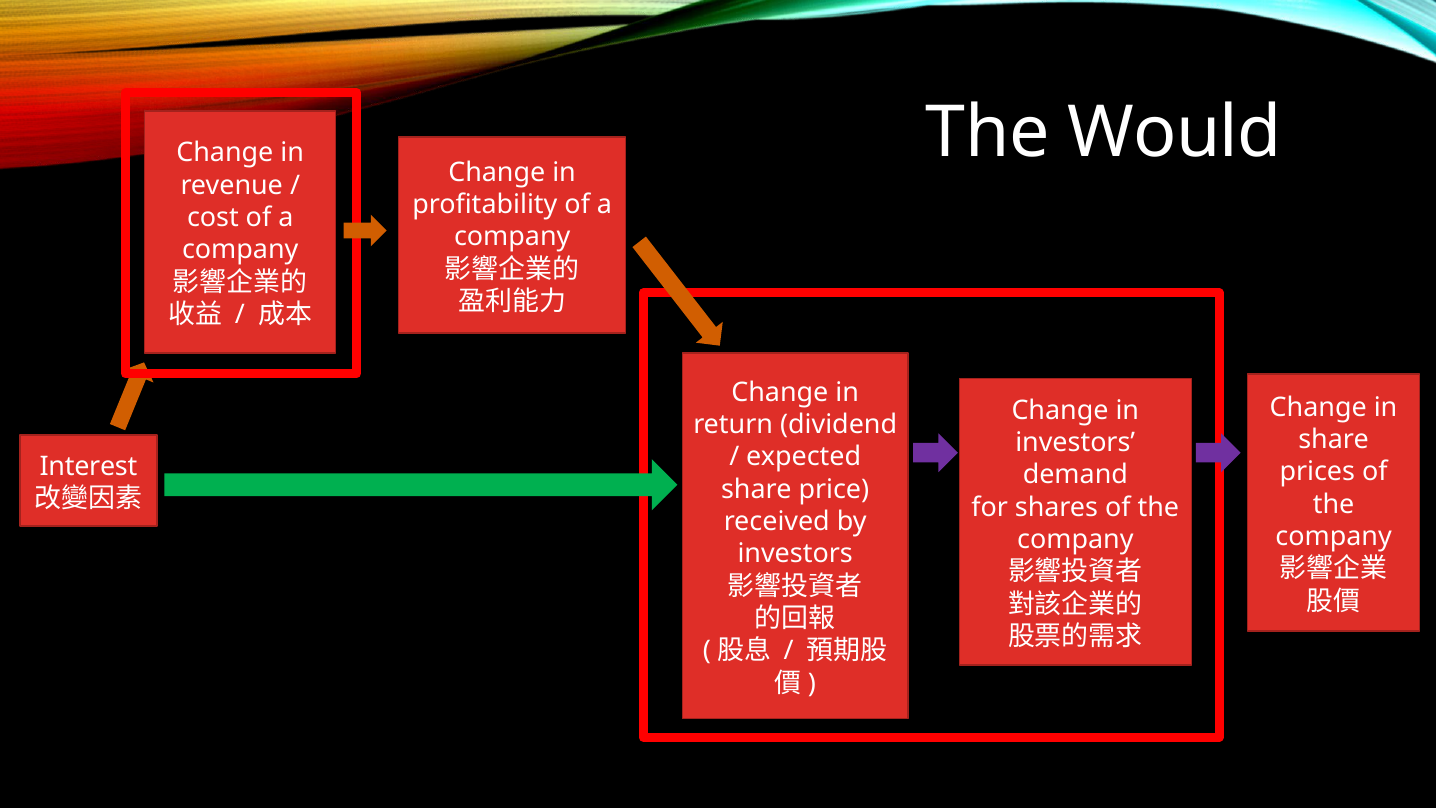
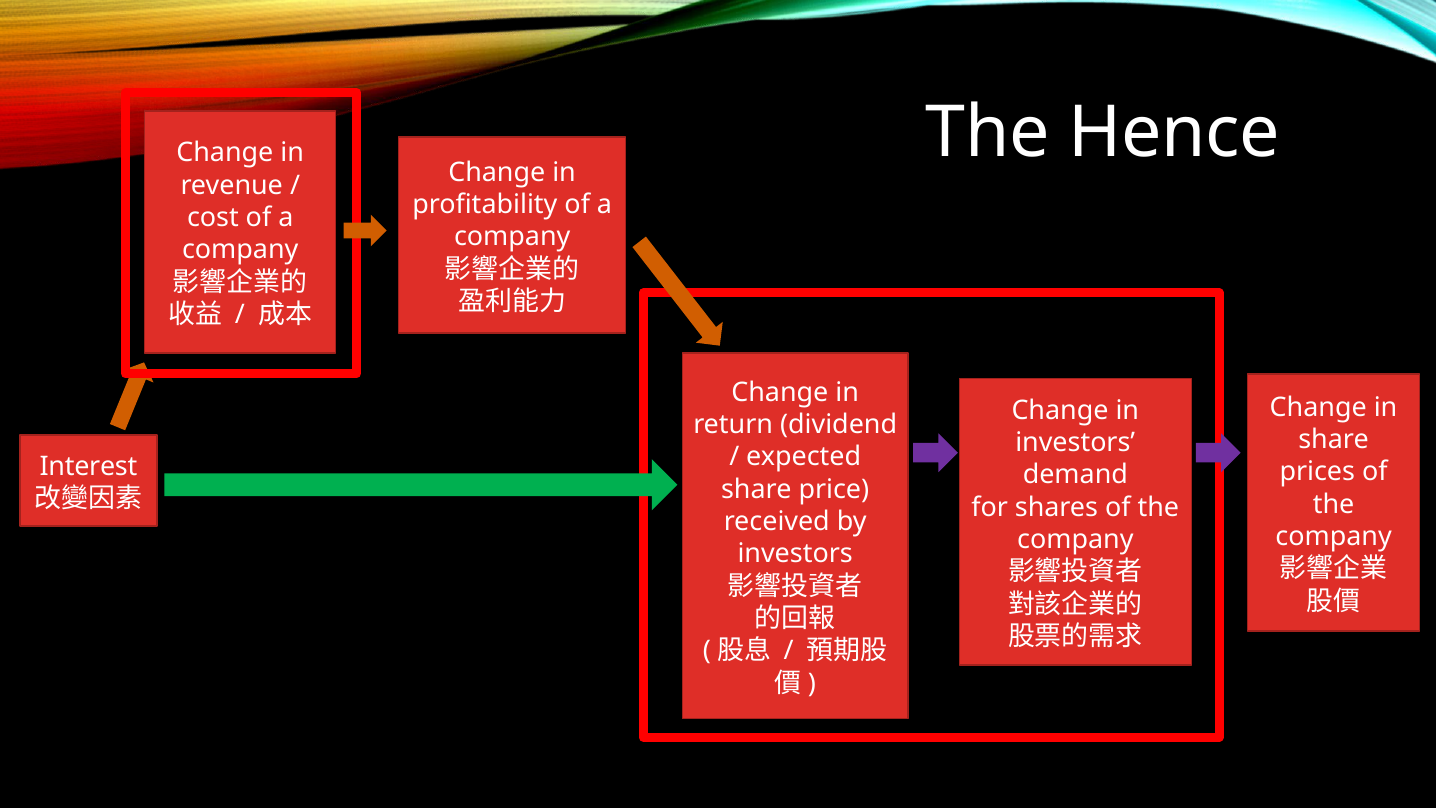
Would: Would -> Hence (1174, 132)
